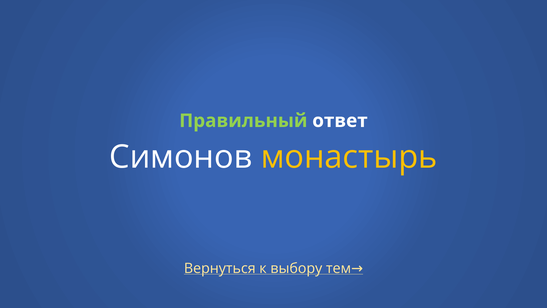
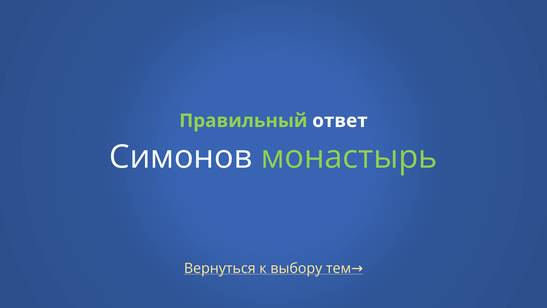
монастырь colour: yellow -> light green (349, 157)
